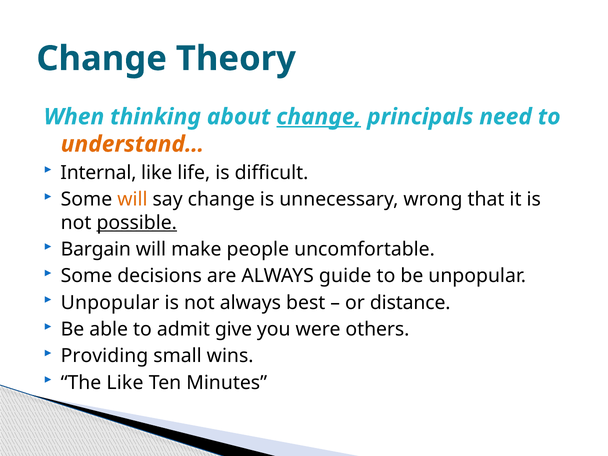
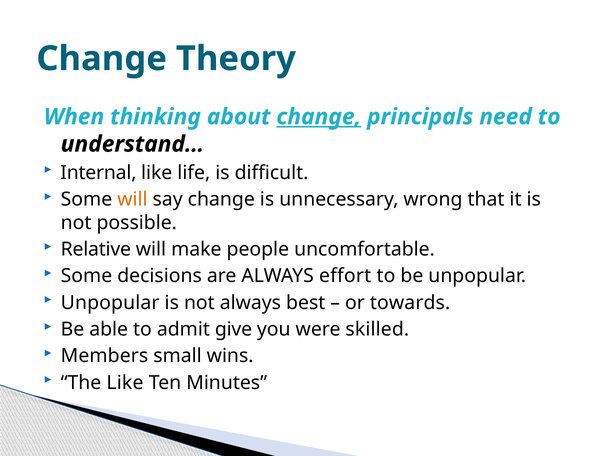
understand… colour: orange -> black (132, 144)
possible underline: present -> none (137, 223)
Bargain: Bargain -> Relative (96, 249)
guide: guide -> effort (345, 276)
distance: distance -> towards (410, 303)
others: others -> skilled (377, 329)
Providing: Providing -> Members (104, 356)
